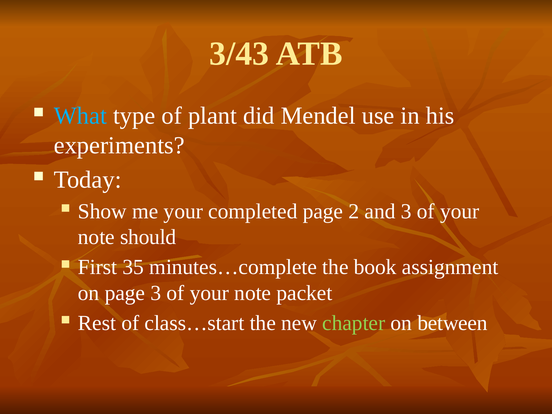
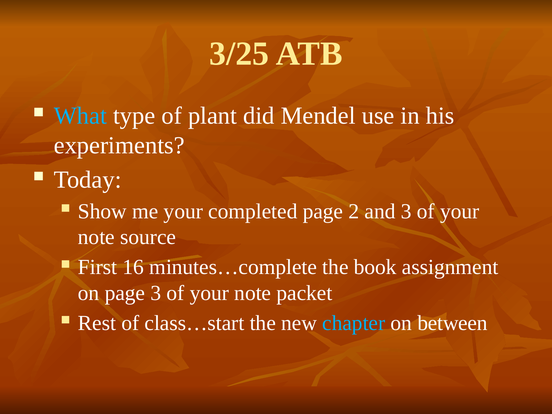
3/43: 3/43 -> 3/25 (239, 54)
should: should -> source (148, 237)
35: 35 -> 16 (133, 267)
chapter colour: light green -> light blue (354, 323)
